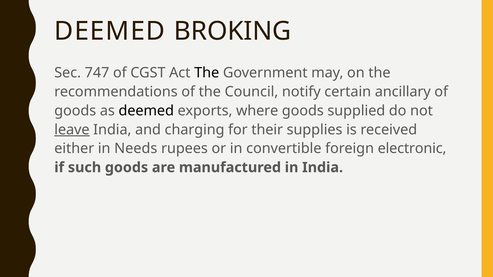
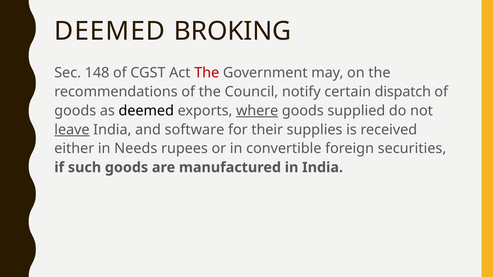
747: 747 -> 148 (97, 73)
The colour: black -> red (207, 73)
ancillary: ancillary -> dispatch (403, 92)
where underline: none -> present (257, 111)
charging: charging -> software (194, 130)
electronic: electronic -> securities (412, 149)
